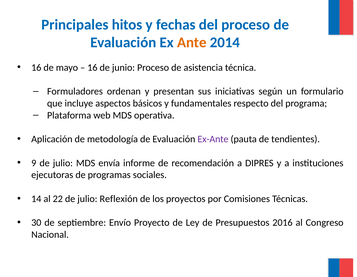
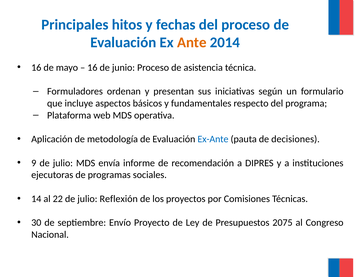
Ex-Ante colour: purple -> blue (213, 139)
tendientes: tendientes -> decisiones (295, 139)
2016: 2016 -> 2075 (283, 222)
